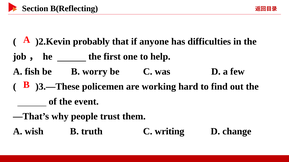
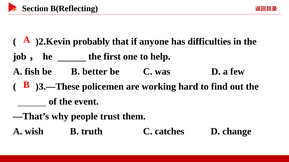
worry: worry -> better (95, 72)
writing: writing -> catches (170, 132)
